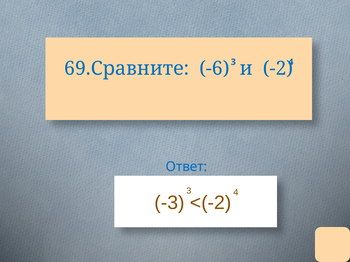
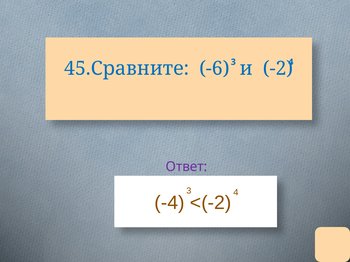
69.Сравните: 69.Сравните -> 45.Сравните (127, 69)
Ответ colour: blue -> purple (187, 167)
-3: -3 -> -4 (170, 203)
